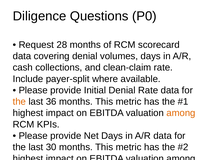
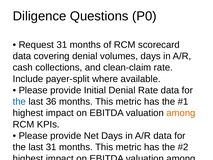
Request 28: 28 -> 31 (62, 45)
the colour: orange -> blue (19, 101)
last 30: 30 -> 31 (51, 147)
